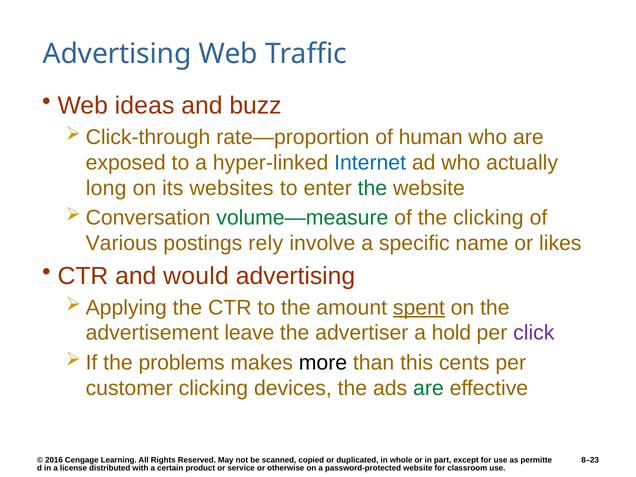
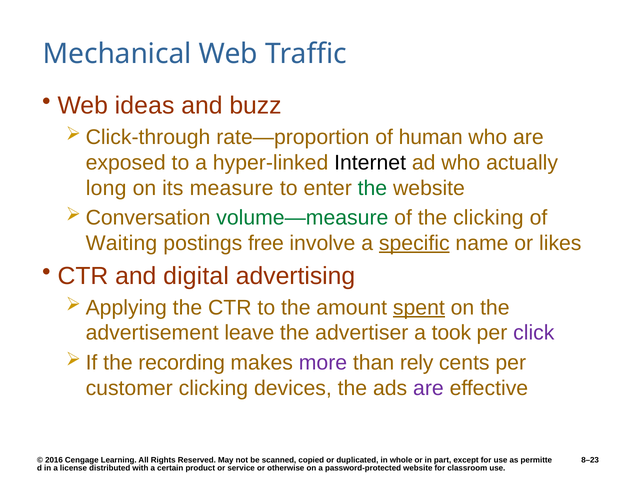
Advertising: Advertising -> Mechanical (117, 54)
Internet colour: blue -> black (370, 163)
websites: websites -> measure (232, 188)
Various: Various -> Waiting (121, 243)
rely: rely -> free (266, 243)
specific underline: none -> present (414, 243)
would: would -> digital (196, 276)
hold: hold -> took (451, 333)
problems: problems -> recording (182, 363)
more colour: black -> purple (323, 363)
this: this -> rely (417, 363)
are colour: green -> purple (428, 388)
